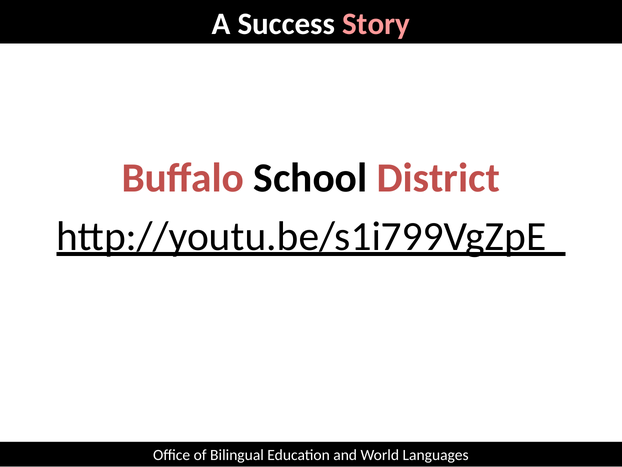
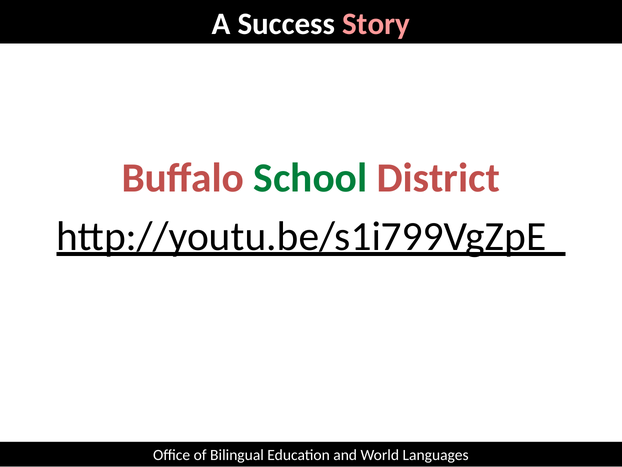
School colour: black -> green (310, 178)
